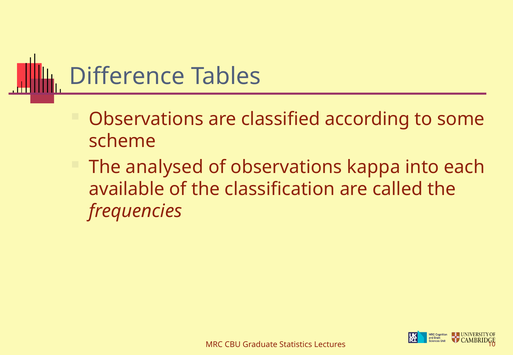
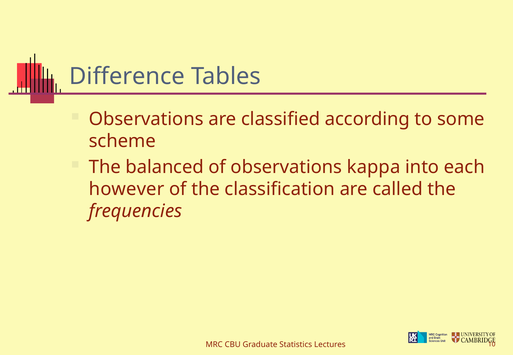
analysed: analysed -> balanced (165, 167)
available: available -> however (127, 189)
